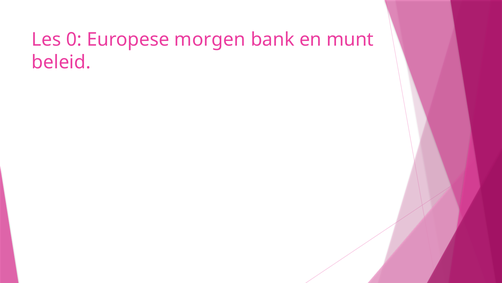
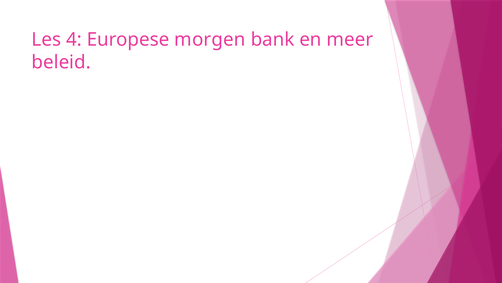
0: 0 -> 4 (74, 40)
munt: munt -> meer (350, 40)
